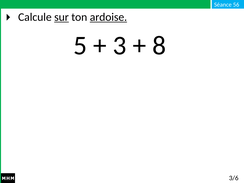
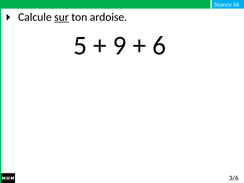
ardoise underline: present -> none (108, 17)
3: 3 -> 9 (120, 46)
8: 8 -> 6 (159, 46)
